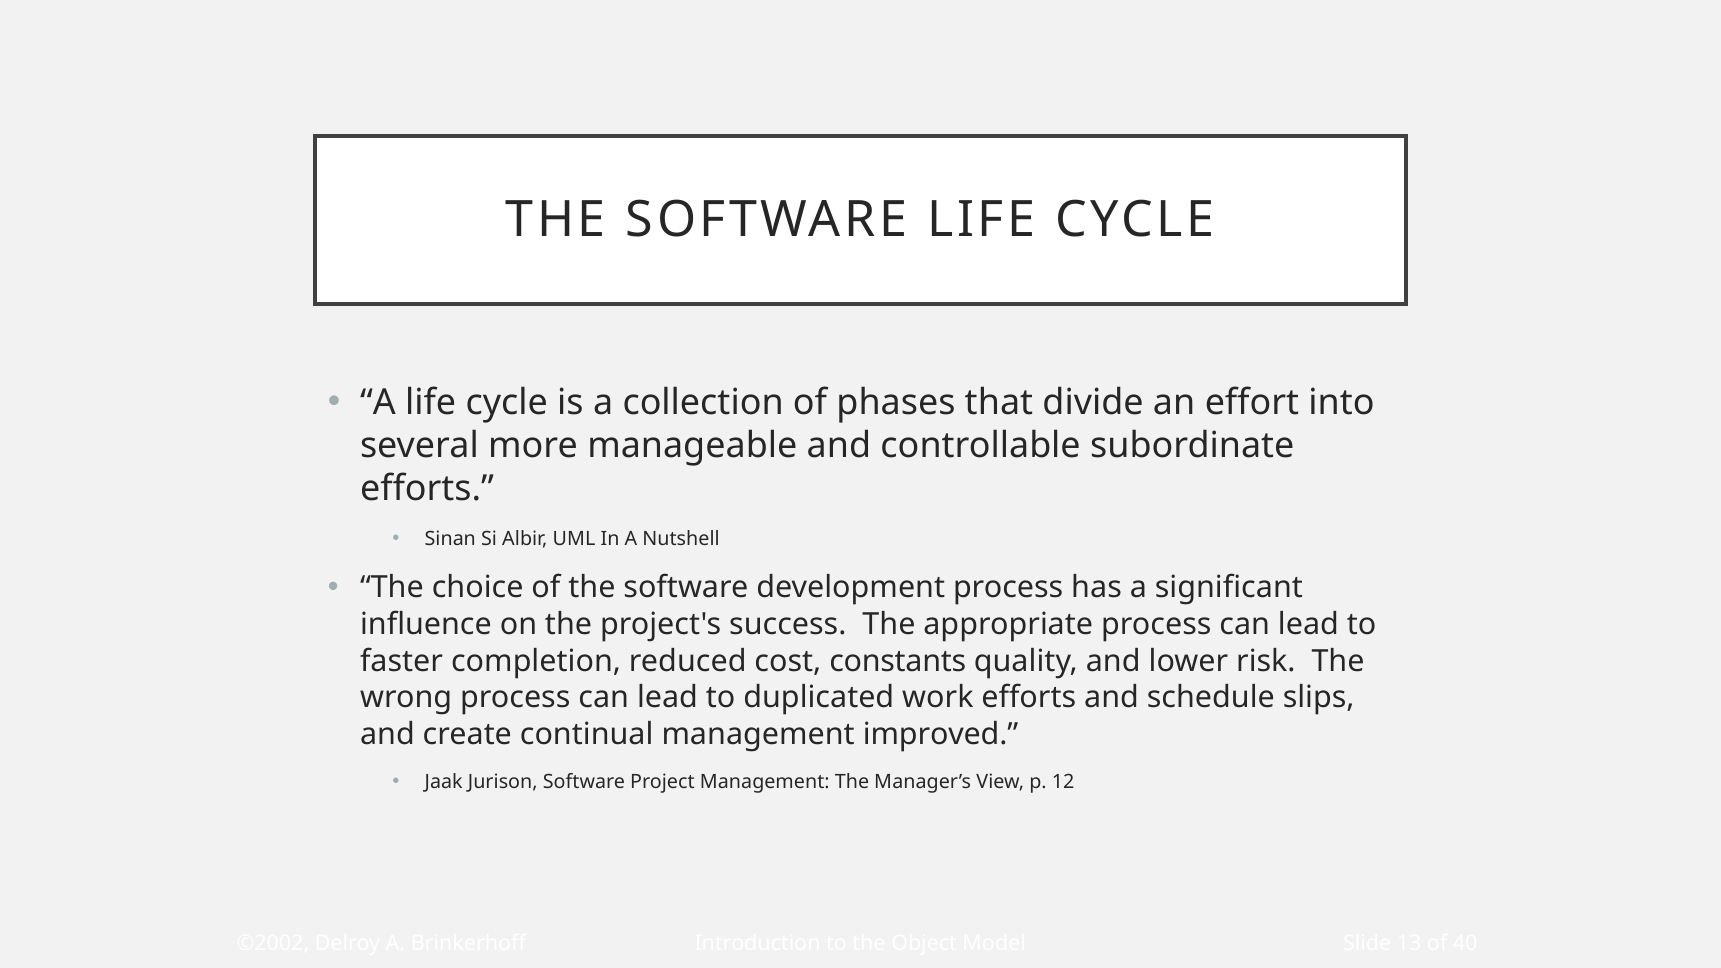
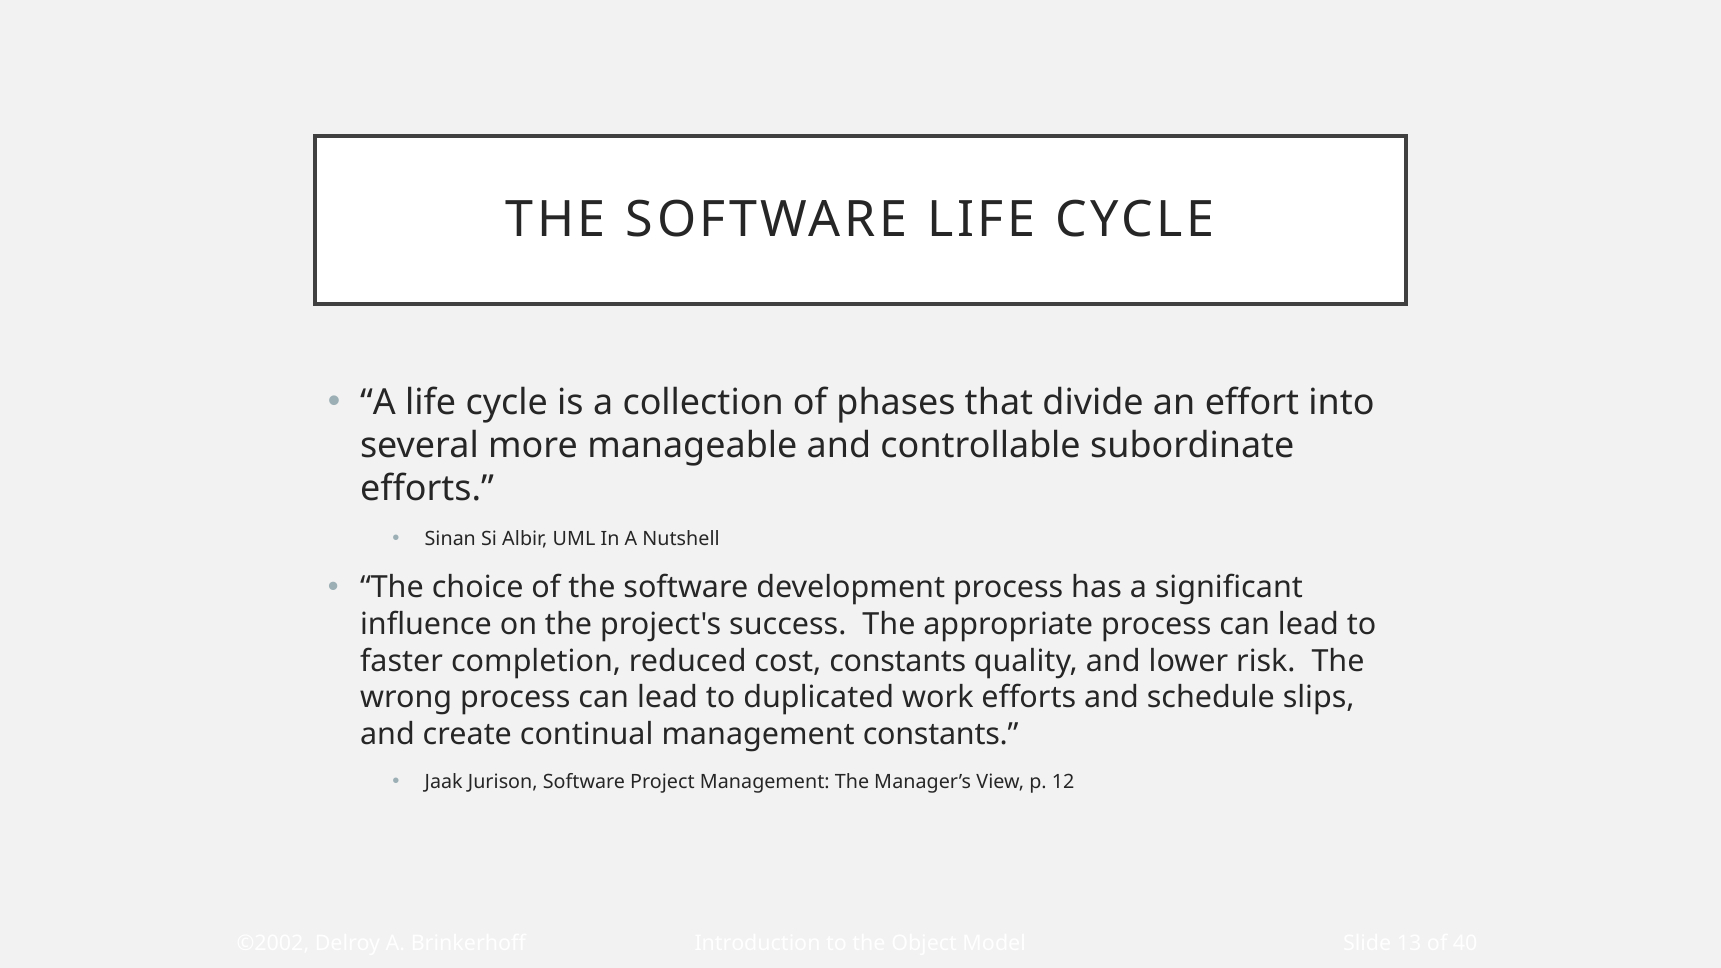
management improved: improved -> constants (941, 734)
